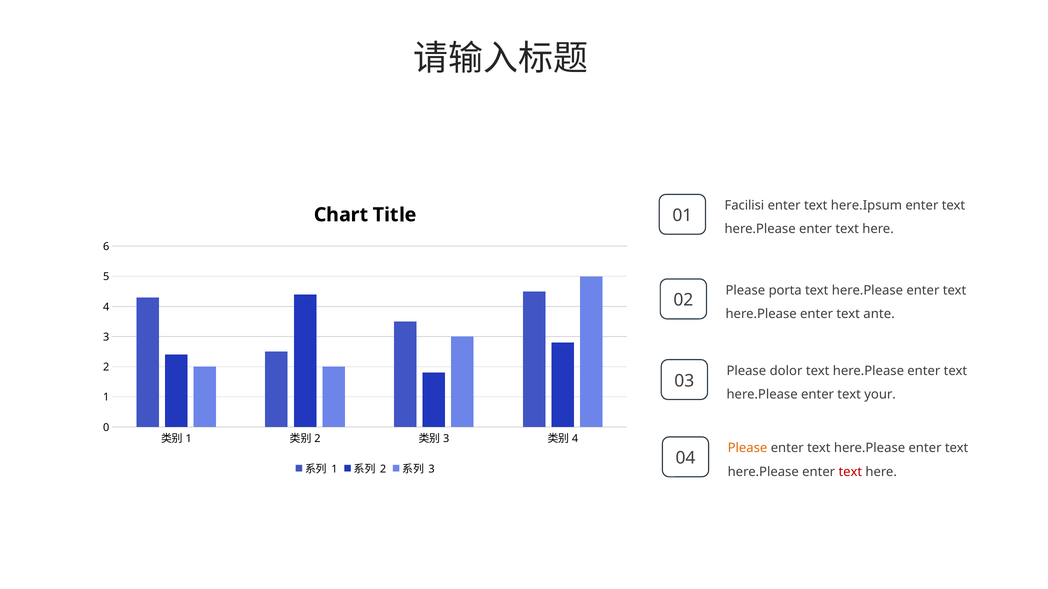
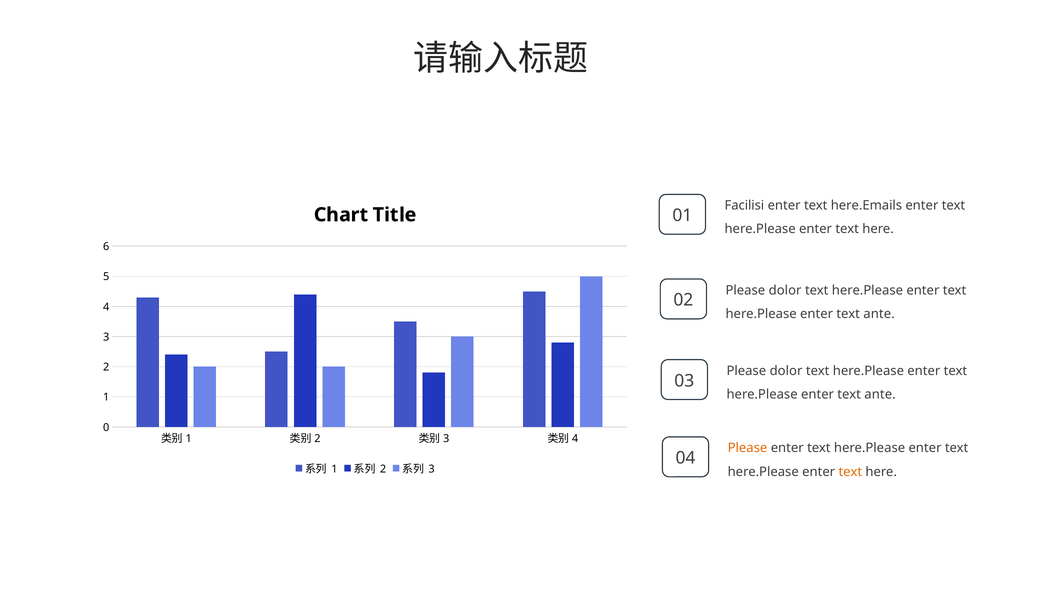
here.Ipsum: here.Ipsum -> here.Emails (866, 206)
porta: porta -> dolor (785, 290)
your: your -> ante (880, 395)
text colour: red -> orange (850, 472)
